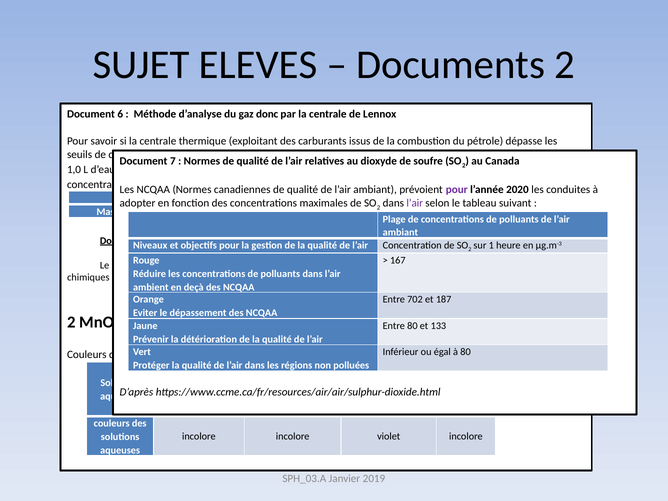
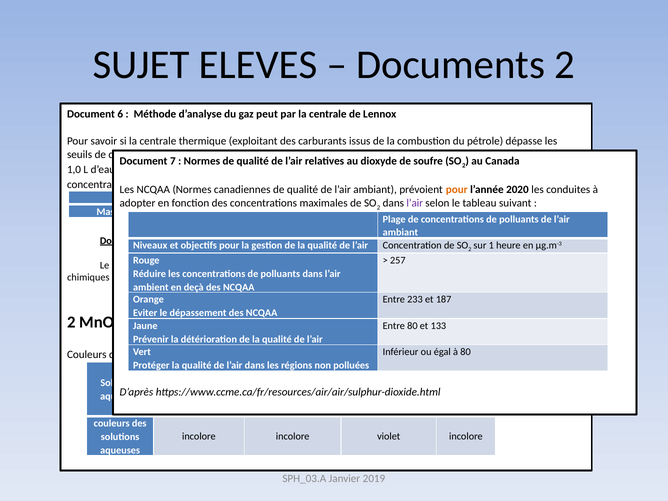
donc: donc -> peut (267, 114)
pour colour: purple -> orange (457, 190)
167: 167 -> 257 (398, 260)
702: 702 -> 233 (415, 300)
